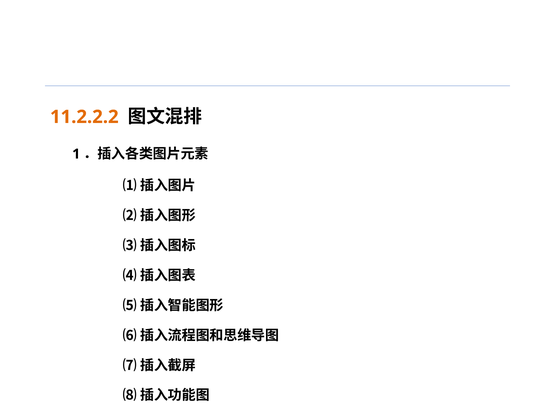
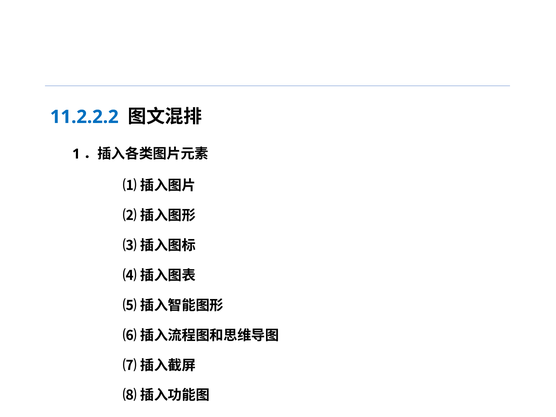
11.2.2.2 colour: orange -> blue (84, 117)
